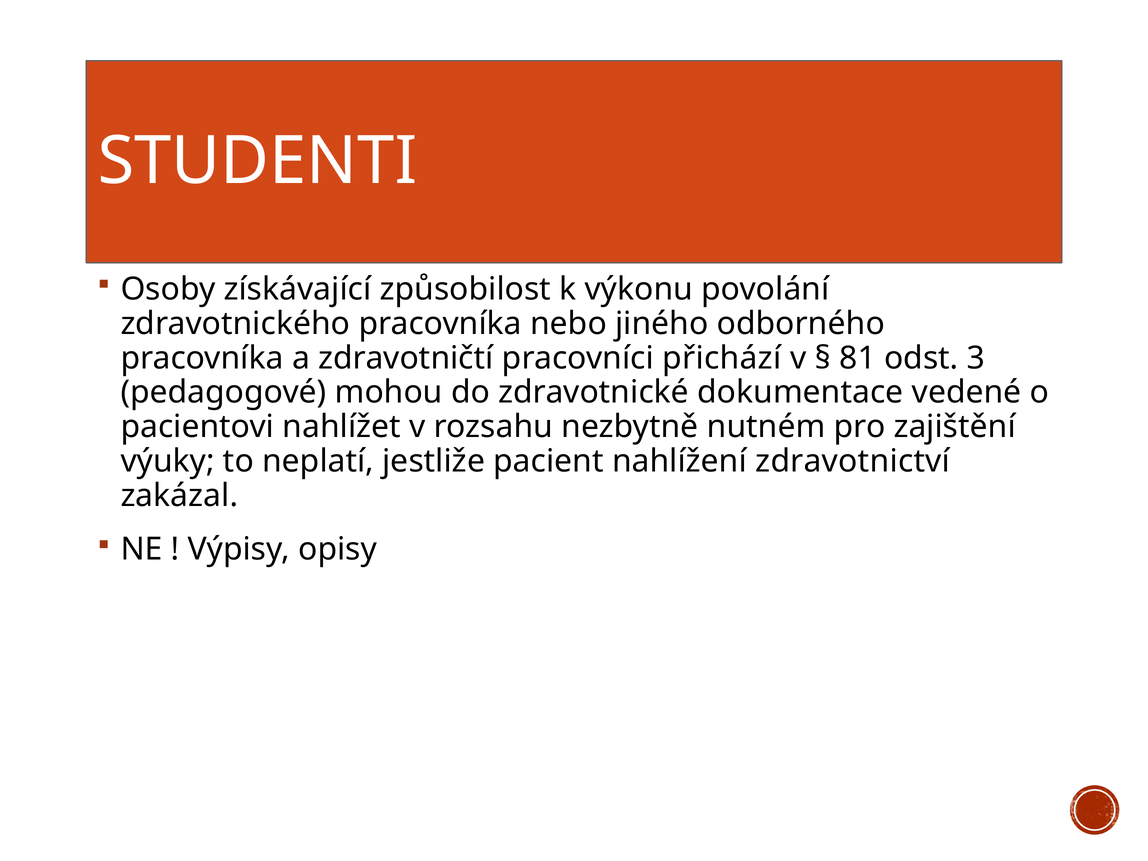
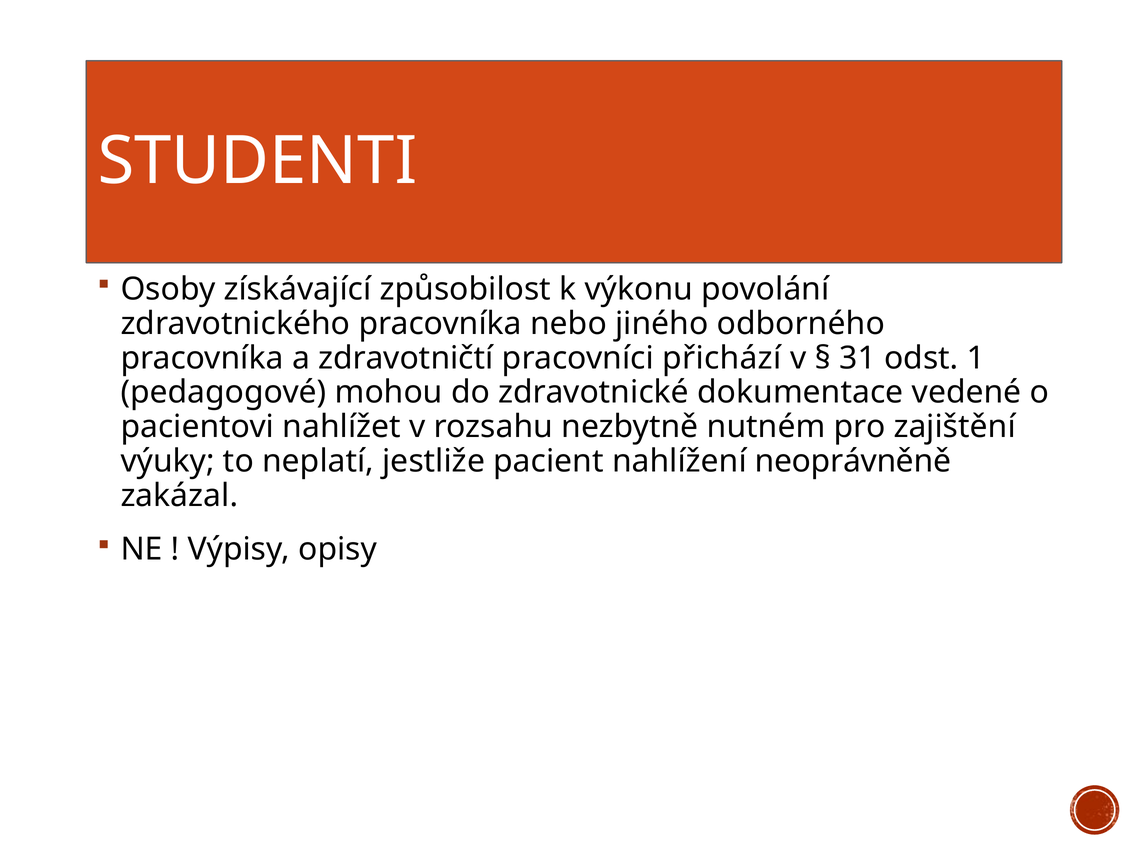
81: 81 -> 31 (858, 358)
3: 3 -> 1 (976, 358)
zdravotnictví: zdravotnictví -> neoprávněně (853, 461)
